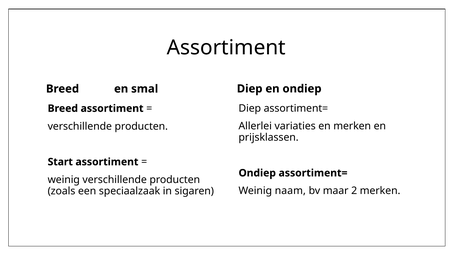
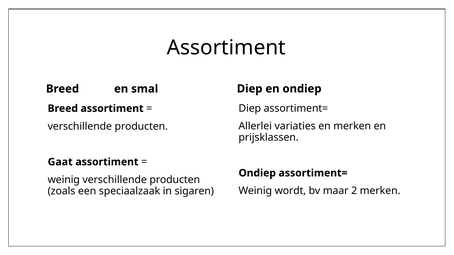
Start: Start -> Gaat (60, 162)
naam: naam -> wordt (290, 191)
